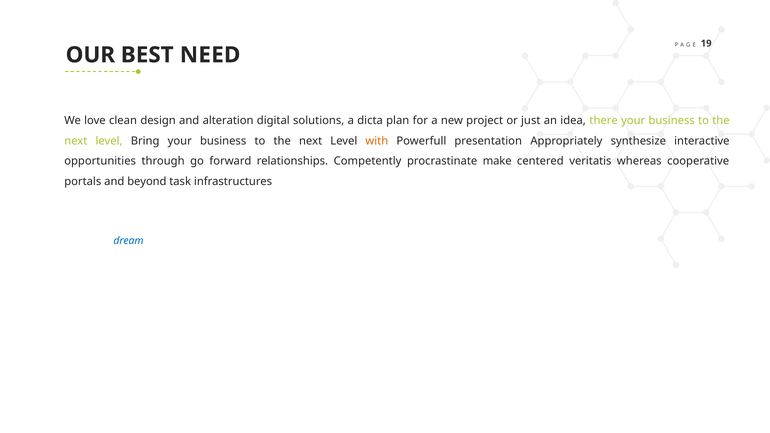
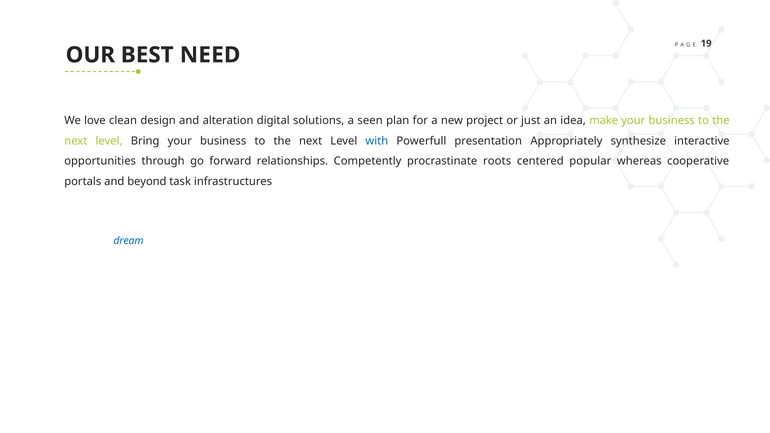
dicta: dicta -> seen (370, 121)
idea there: there -> make (604, 121)
with colour: orange -> blue (377, 141)
procrastinate make: make -> roots (497, 161)
veritatis: veritatis -> popular (590, 161)
